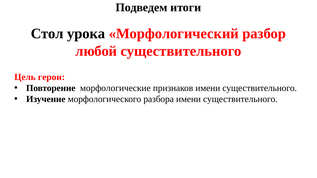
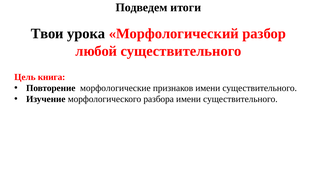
Стол: Стол -> Твои (47, 34)
герои: герои -> книга (52, 77)
